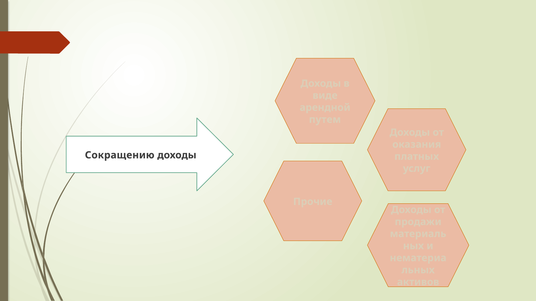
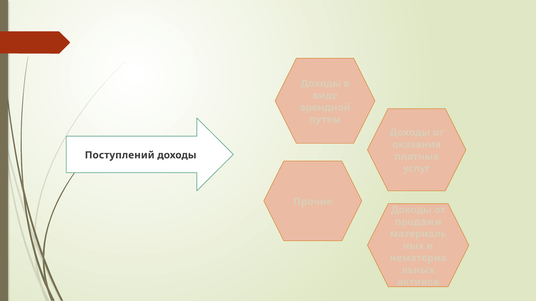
Сокращению: Сокращению -> Поступлений (120, 155)
